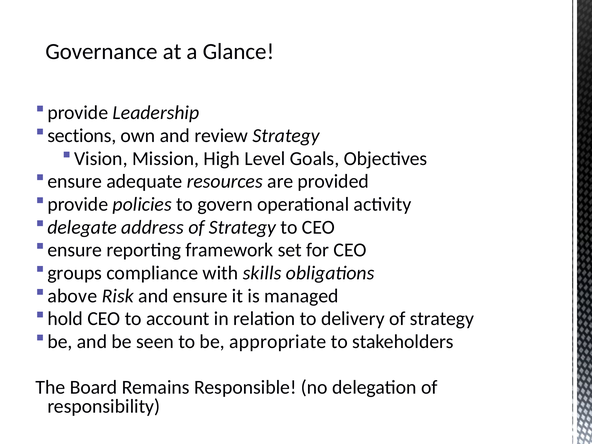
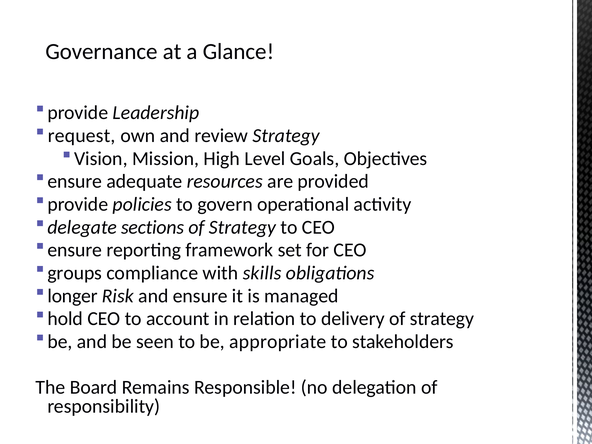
sections: sections -> request (82, 136)
address: address -> sections (153, 227)
above: above -> longer (72, 296)
